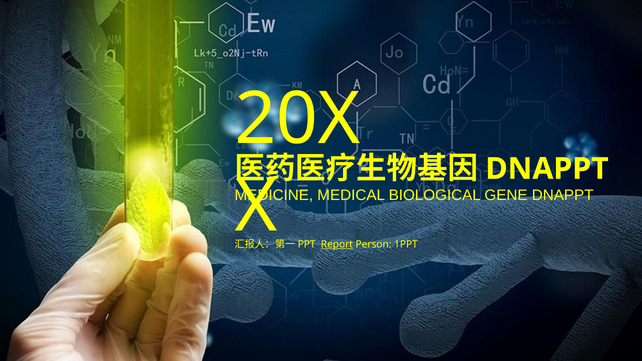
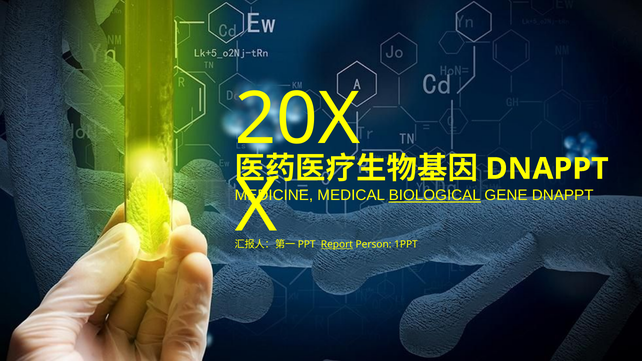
BIOLOGICAL underline: none -> present (435, 195)
